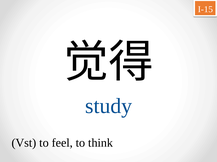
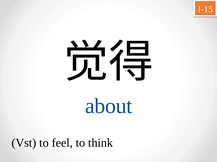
study: study -> about (109, 106)
